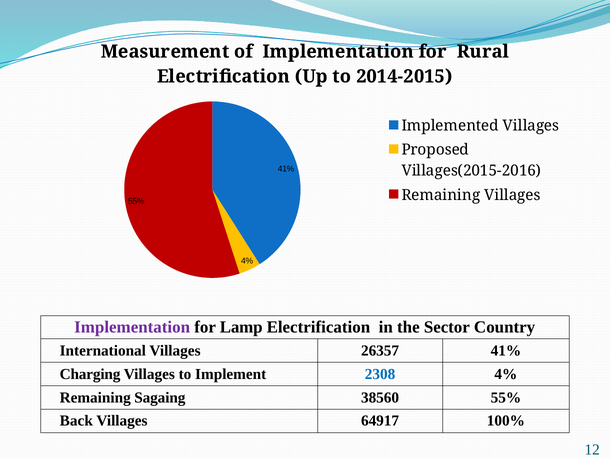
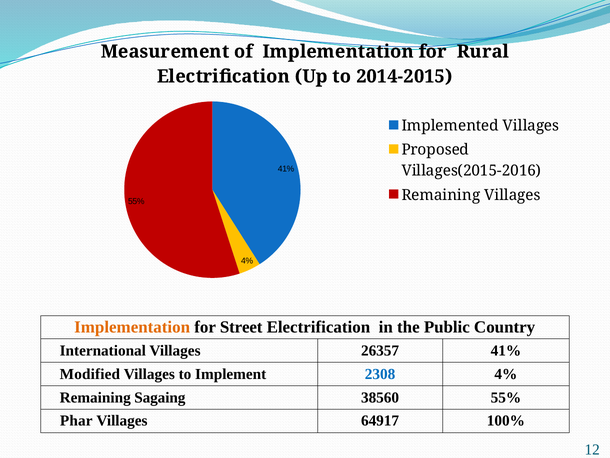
Implementation colour: purple -> orange (132, 327)
Lamp: Lamp -> Street (241, 327)
Sector: Sector -> Public (447, 327)
Charging: Charging -> Modified (90, 374)
Back: Back -> Phar (76, 420)
